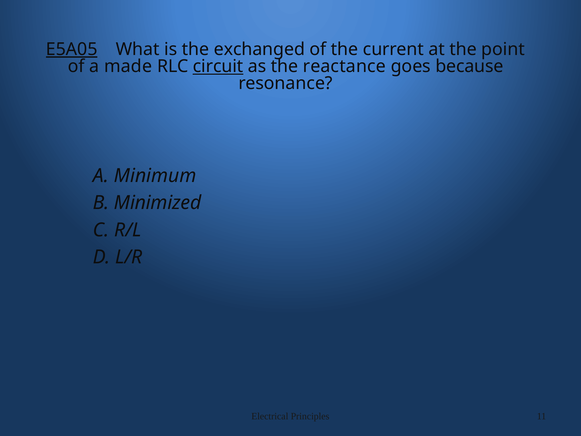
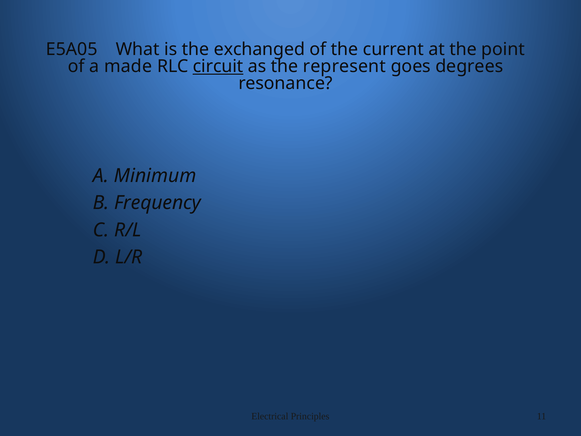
E5A05 underline: present -> none (72, 49)
reactance: reactance -> represent (344, 66)
because: because -> degrees (469, 66)
Minimized: Minimized -> Frequency (158, 203)
